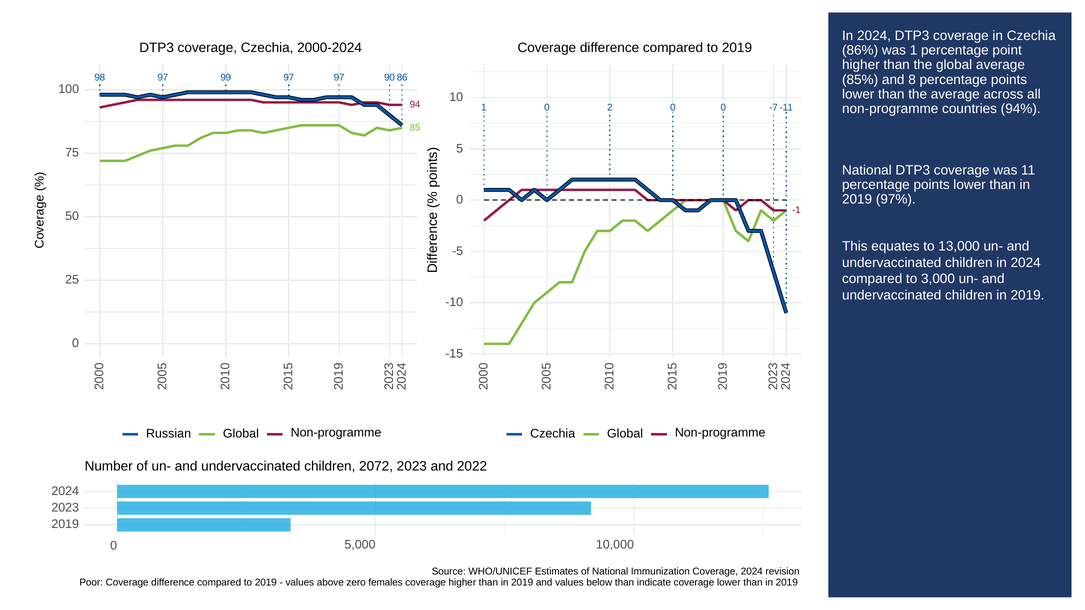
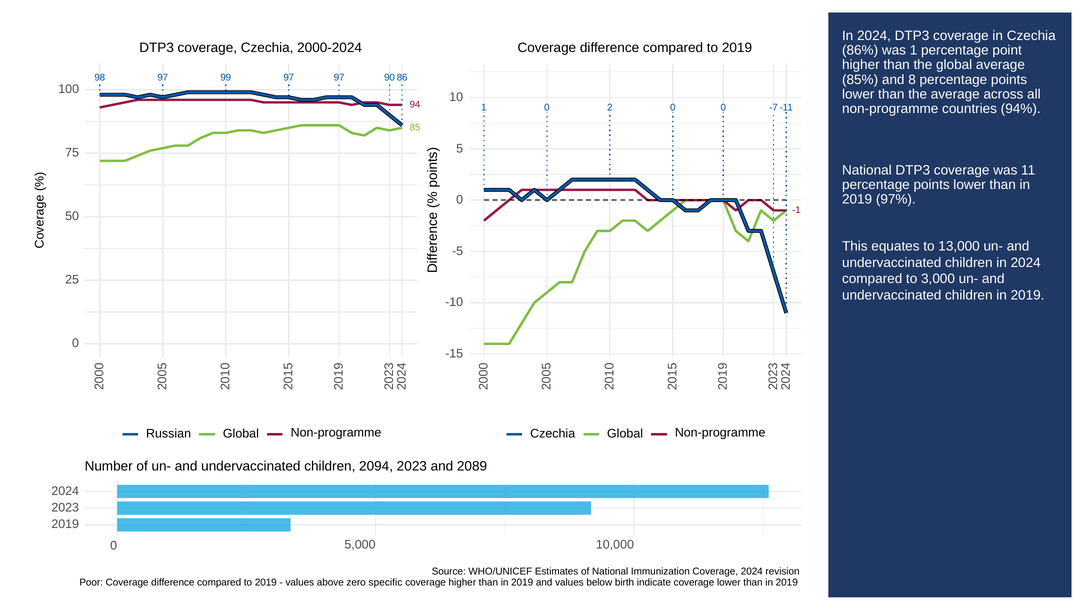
2072: 2072 -> 2094 (376, 466)
2022: 2022 -> 2089 (472, 466)
females: females -> specific (385, 583)
below than: than -> birth (625, 583)
